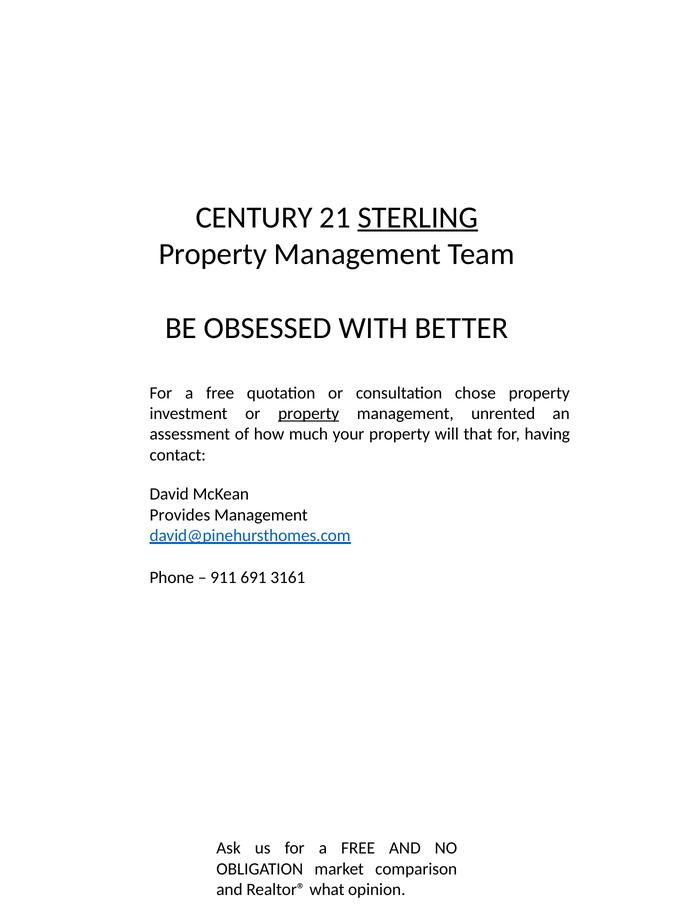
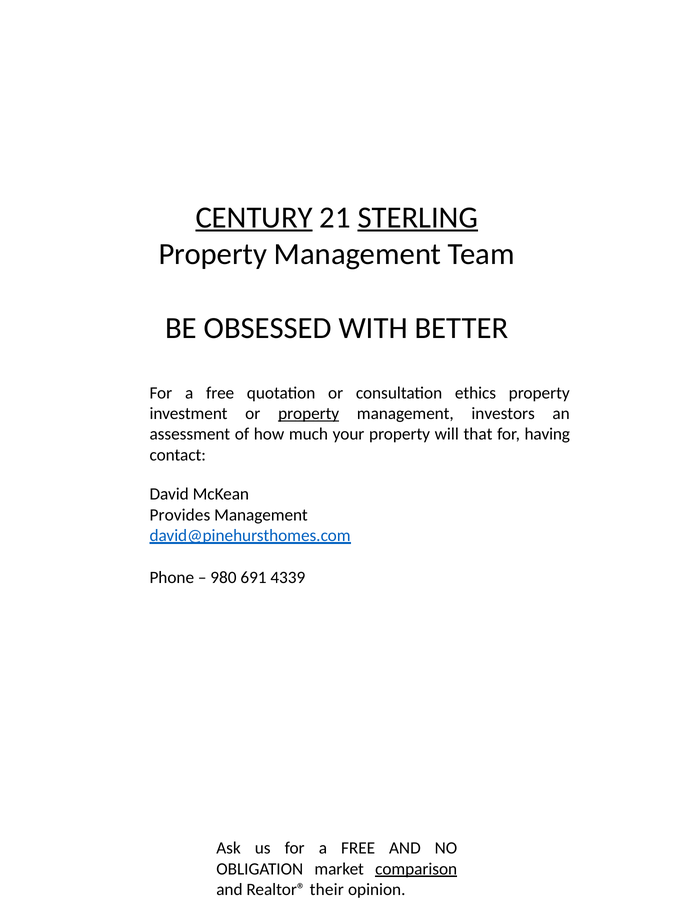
CENTURY underline: none -> present (254, 217)
chose: chose -> ethics (475, 393)
unrented: unrented -> investors (503, 413)
911: 911 -> 980 (223, 577)
3161: 3161 -> 4339 (288, 577)
comparison underline: none -> present (416, 868)
what: what -> their (327, 889)
